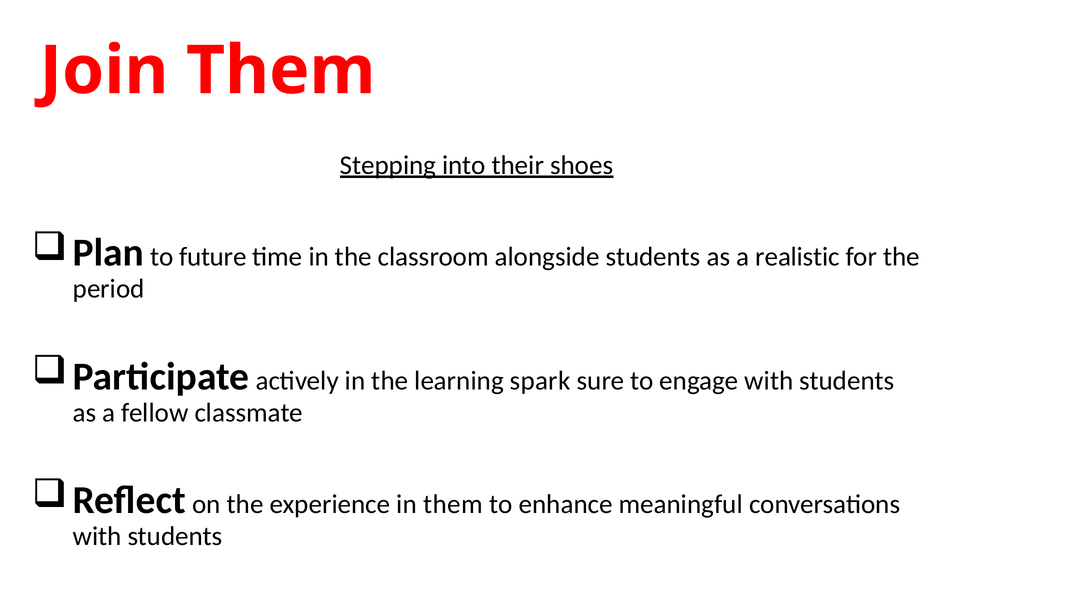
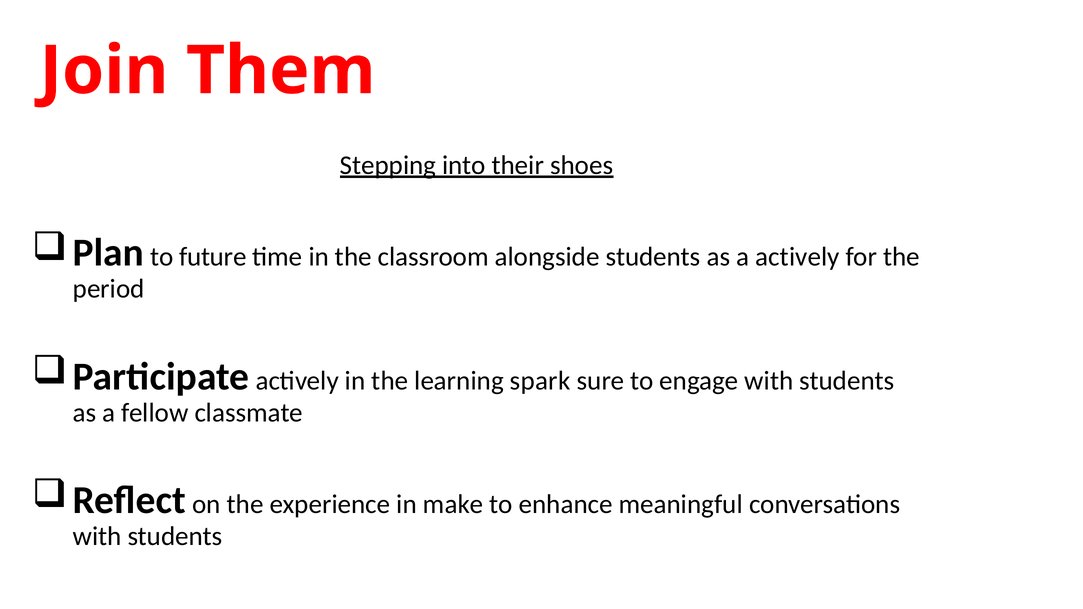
a realistic: realistic -> actively (797, 257)
in them: them -> make (453, 505)
